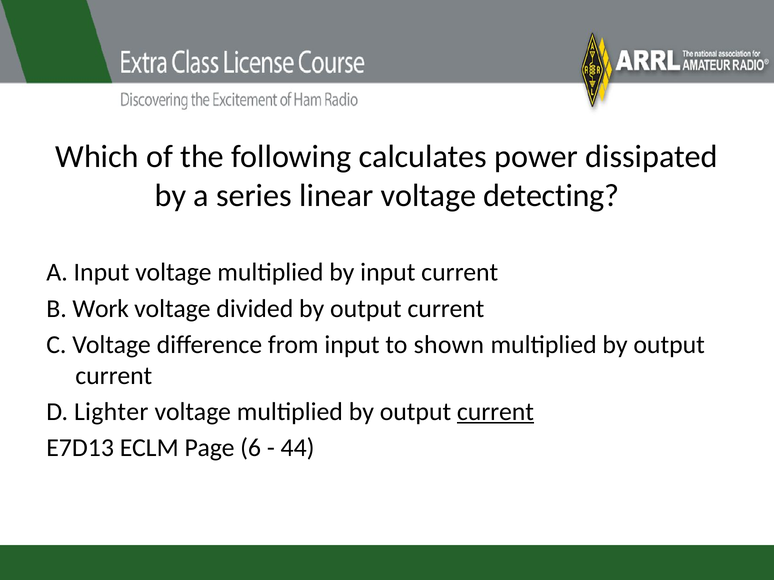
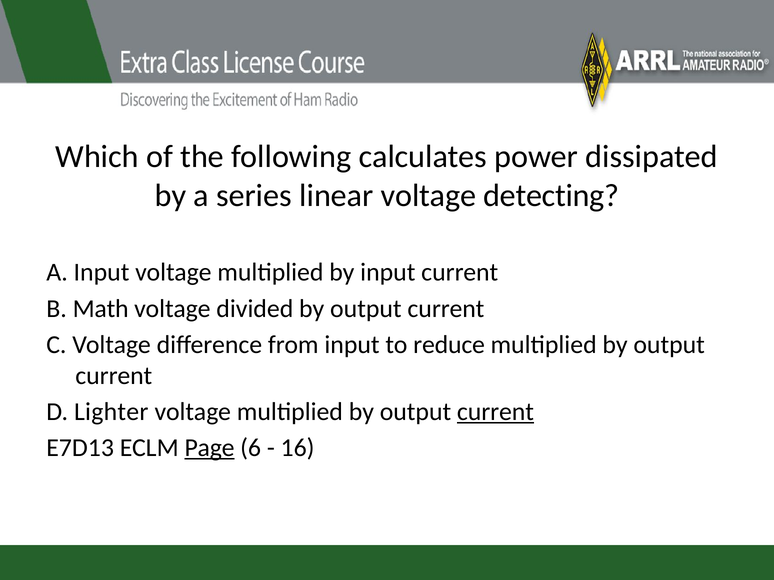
Work: Work -> Math (101, 309)
shown: shown -> reduce (449, 345)
Page underline: none -> present (210, 448)
44: 44 -> 16 (298, 448)
